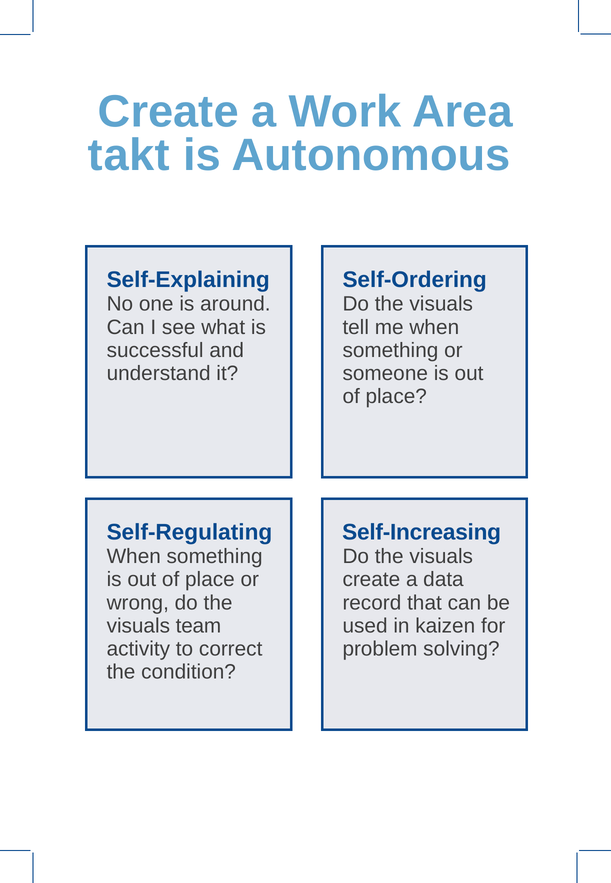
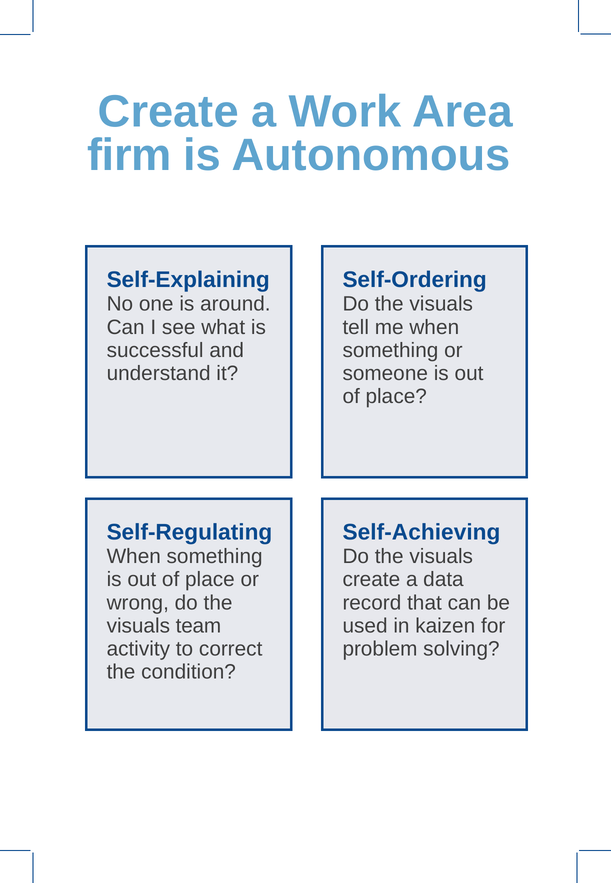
takt: takt -> firm (129, 155)
Self-Increasing: Self-Increasing -> Self-Achieving (421, 532)
